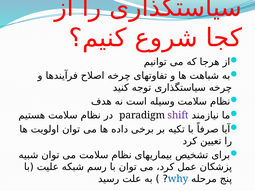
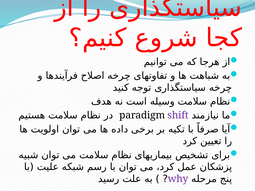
why colour: blue -> purple (178, 179)
